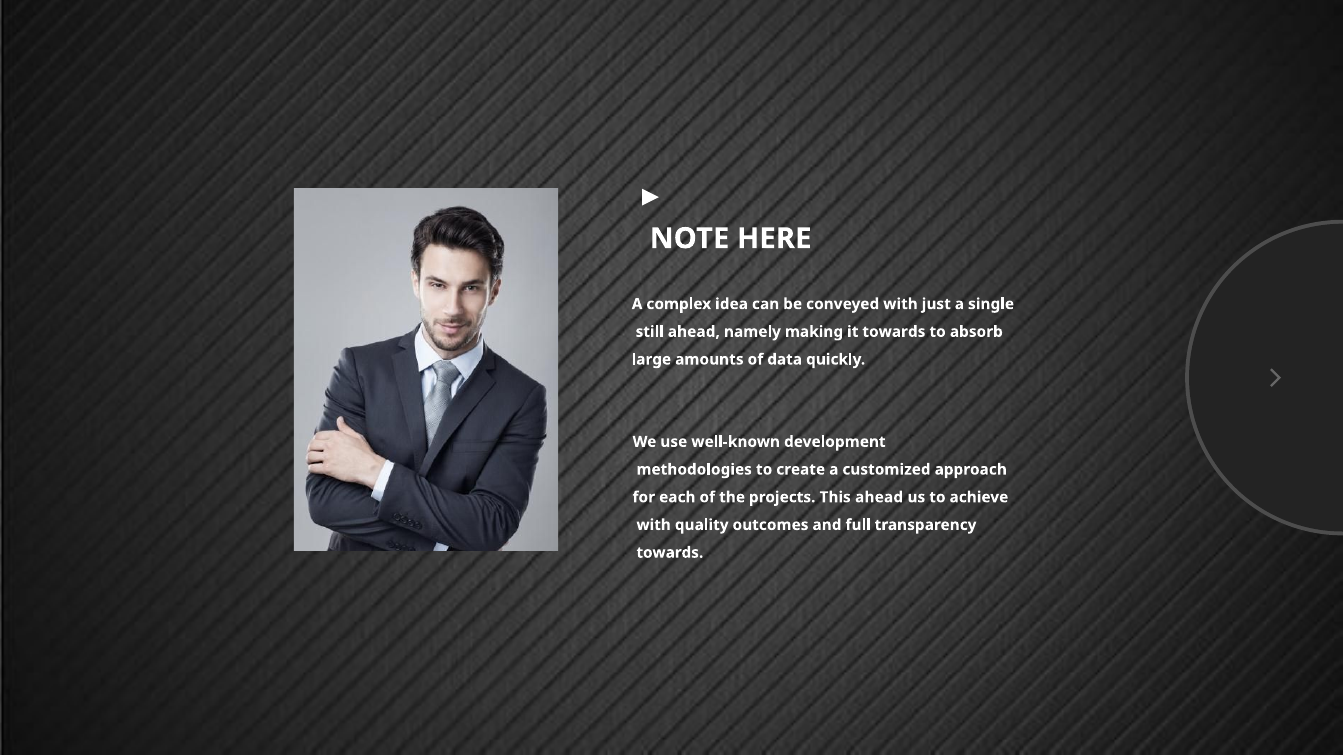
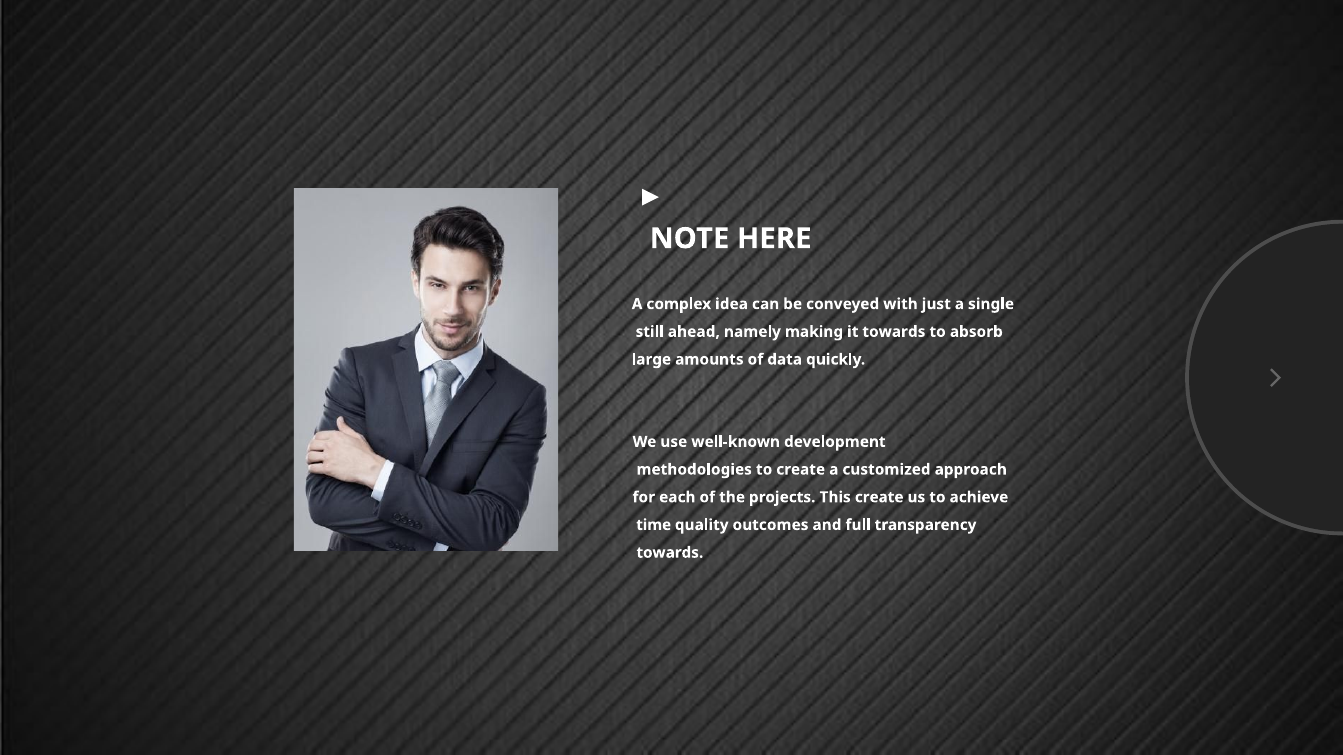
This ahead: ahead -> create (879, 497)
with: with -> time (654, 525)
